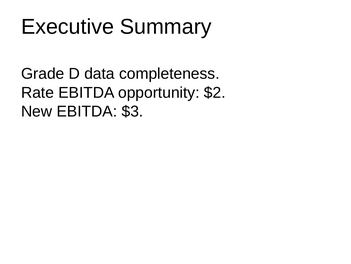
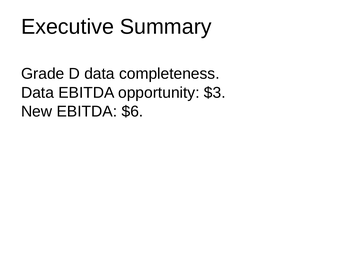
Rate: Rate -> Data (37, 92)
$2: $2 -> $3 (215, 92)
$3: $3 -> $6 (132, 111)
